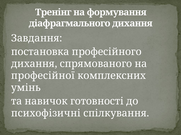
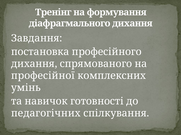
психофізичні: психофізичні -> педагогічних (46, 114)
